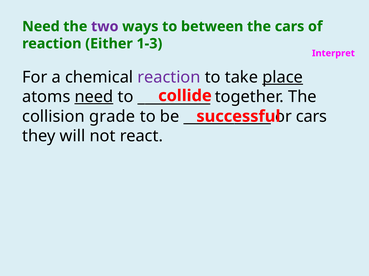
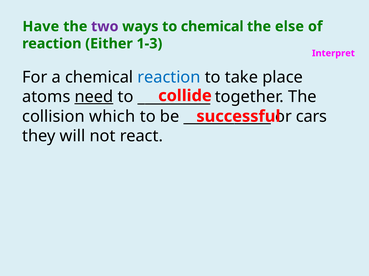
Need: Need -> Have (41, 27)
to between: between -> chemical (212, 27)
the cars: cars -> else (289, 27)
reaction colour: purple -> blue (169, 77)
place underline: present -> none (283, 77)
grade: grade -> which (112, 117)
